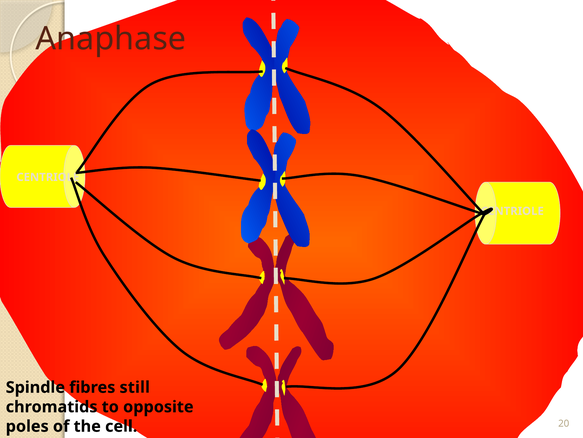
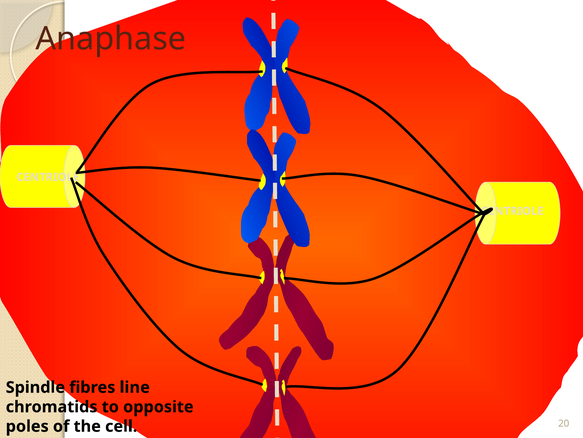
still: still -> line (135, 387)
